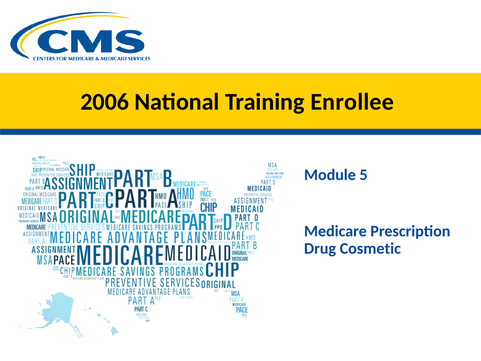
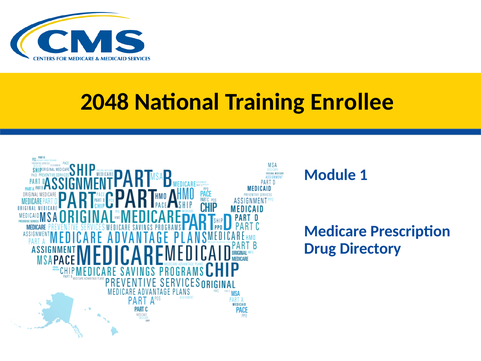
2006: 2006 -> 2048 (105, 102)
5: 5 -> 1 (363, 175)
Cosmetic: Cosmetic -> Directory (370, 248)
